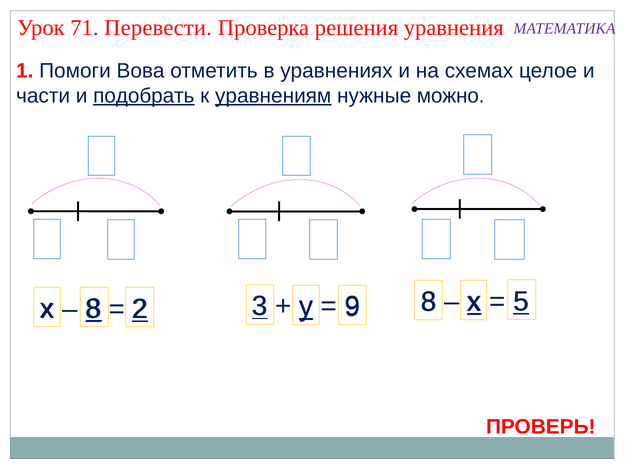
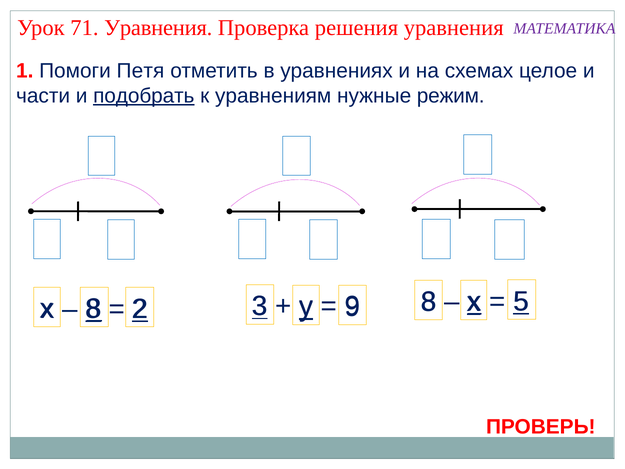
71 Перевести: Перевести -> Уравнения (158, 28)
Вова: Вова -> Петя (140, 71)
уравнениям underline: present -> none (273, 96)
можно: можно -> режим (451, 96)
